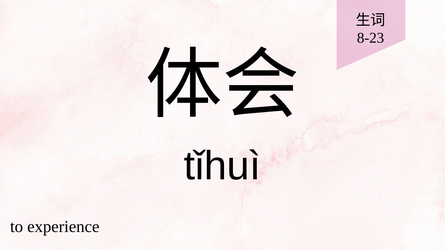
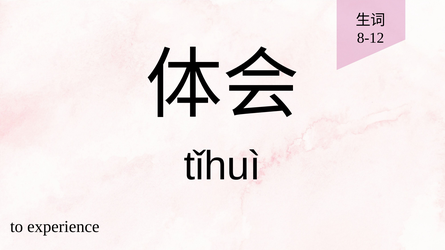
8-23: 8-23 -> 8-12 (371, 38)
